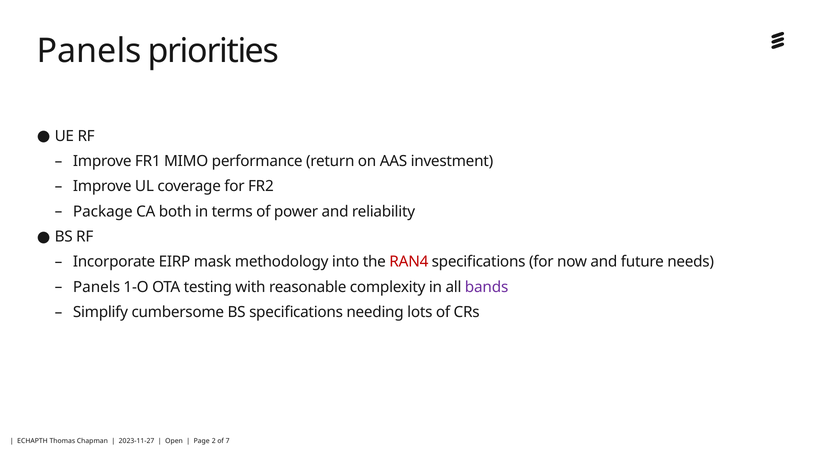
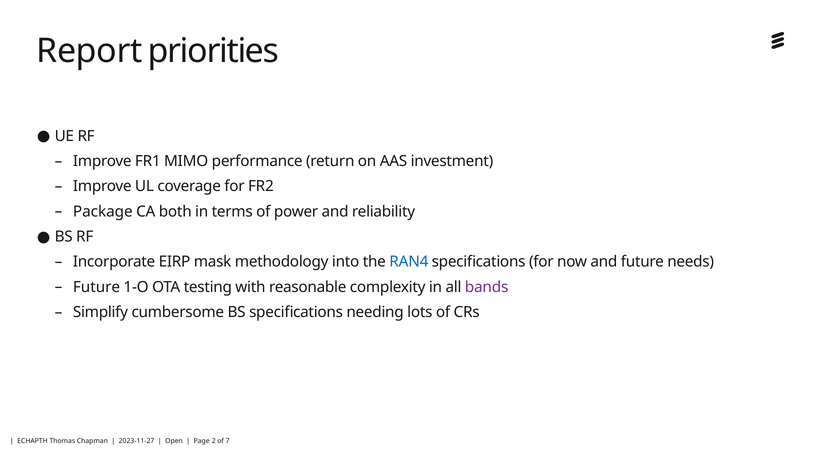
Panels: Panels -> Report (89, 51)
RAN4 colour: red -> blue (409, 262)
Panels: Panels -> Future (97, 287)
